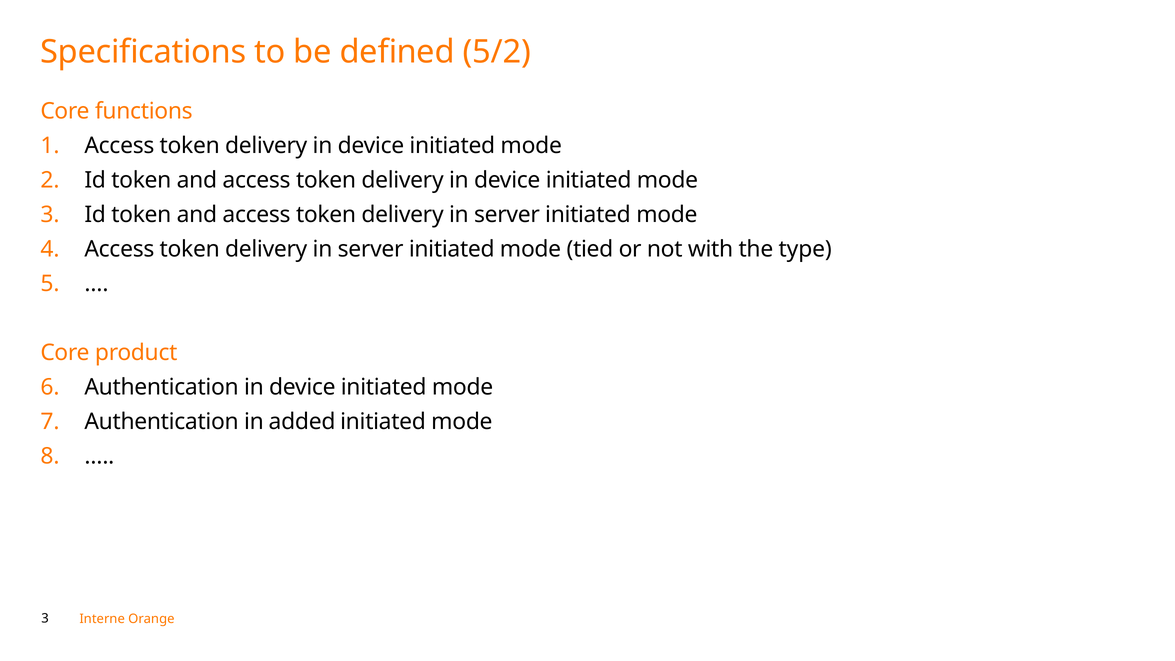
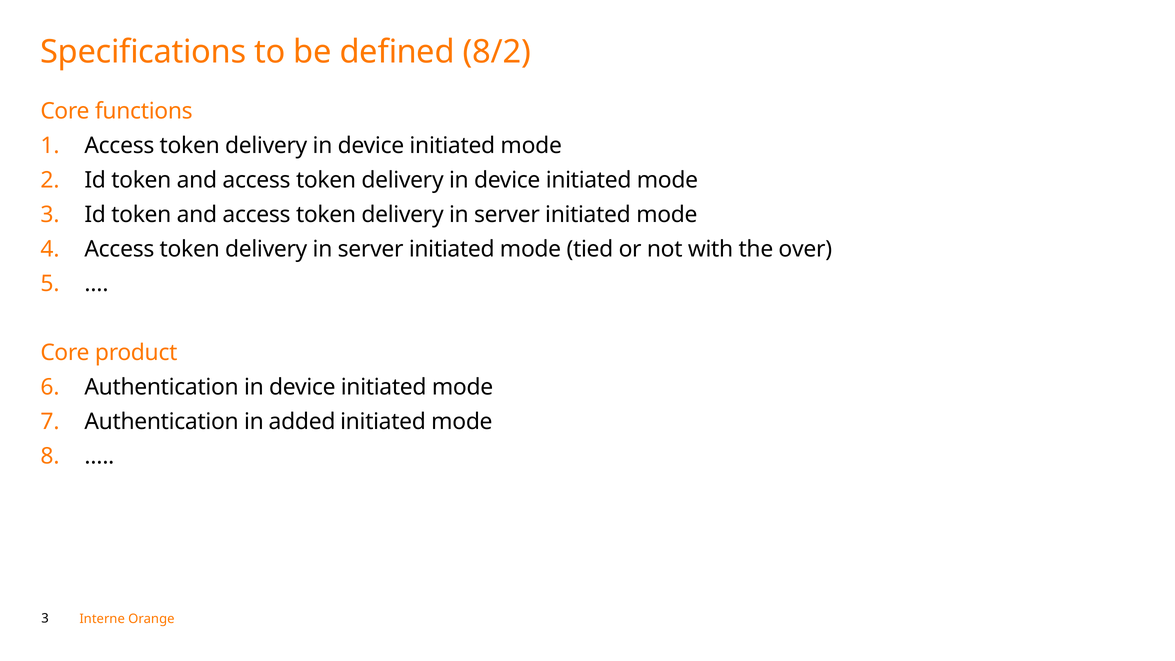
5/2: 5/2 -> 8/2 (497, 52)
type: type -> over (805, 249)
